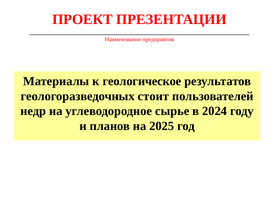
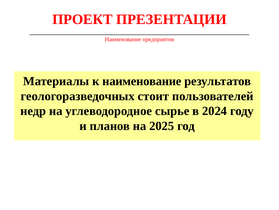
к геологическое: геологическое -> наименование (142, 81)
